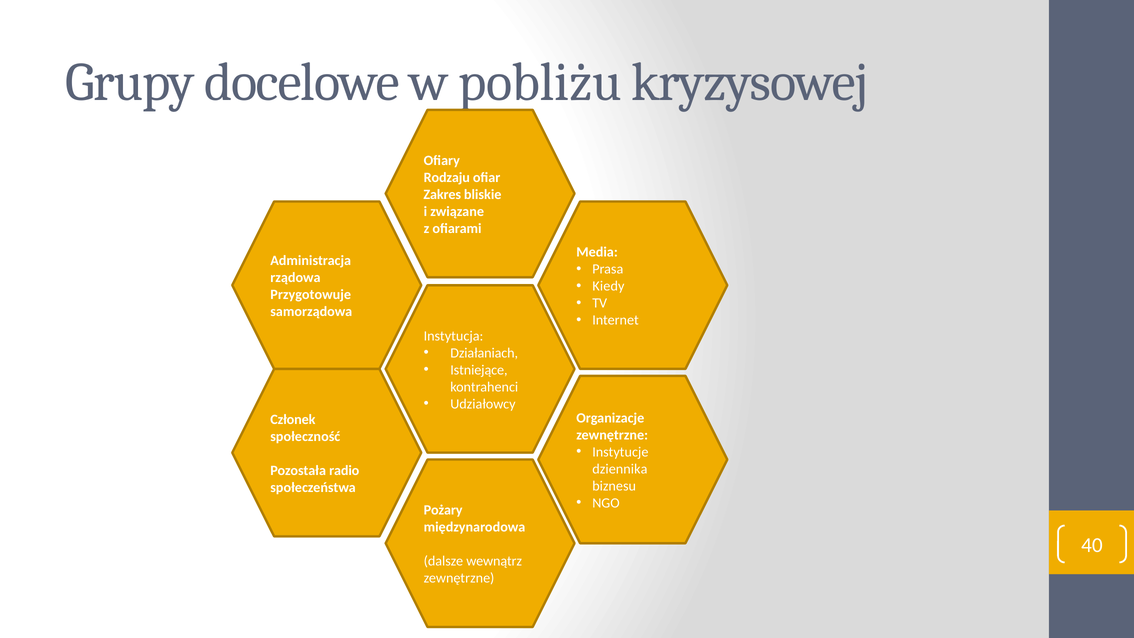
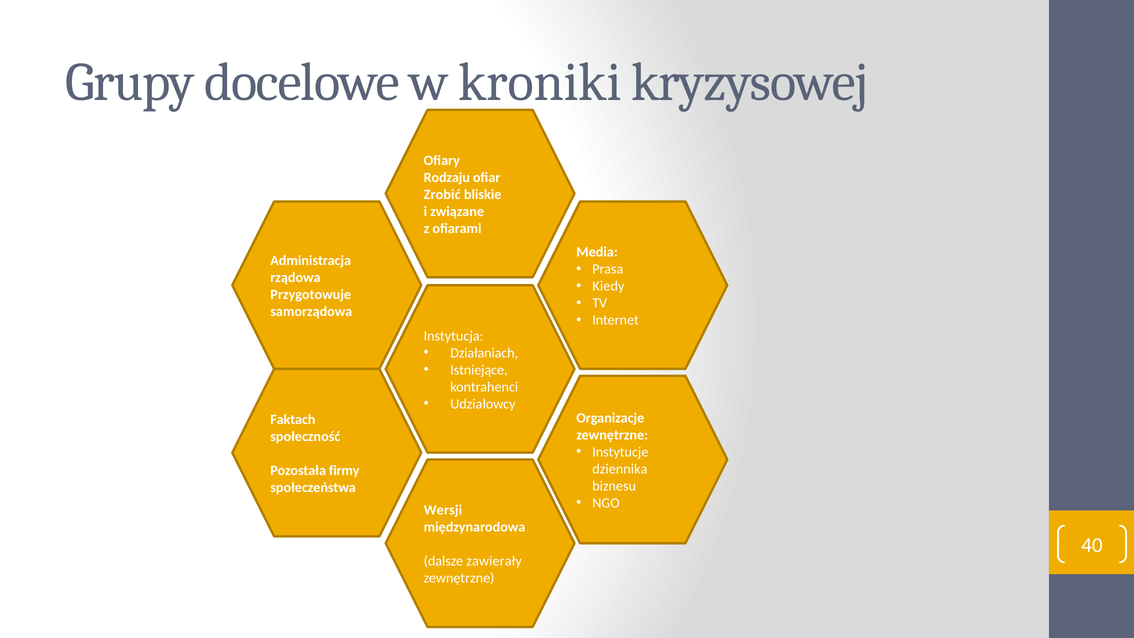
pobliżu: pobliżu -> kroniki (540, 82)
Zakres: Zakres -> Zrobić (442, 194)
Członek: Członek -> Faktach (293, 420)
radio: radio -> firmy (344, 471)
Pożary: Pożary -> Wersji (443, 510)
wewnątrz: wewnątrz -> zawierały (494, 561)
